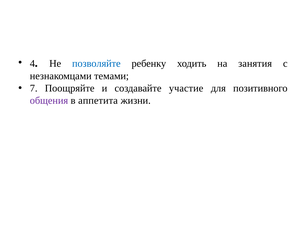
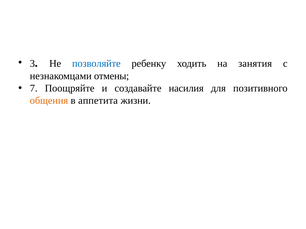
4: 4 -> 3 (32, 64)
темами: темами -> отмены (112, 76)
участие: участие -> насилия (186, 88)
общения colour: purple -> orange (49, 101)
